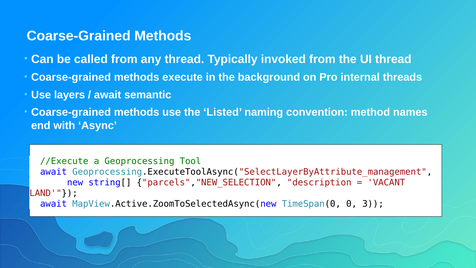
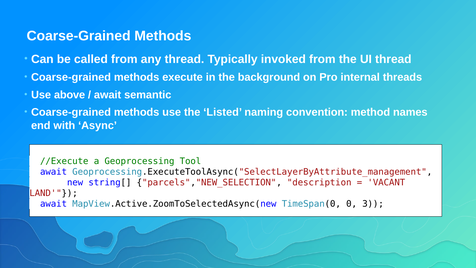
layers: layers -> above (70, 95)
